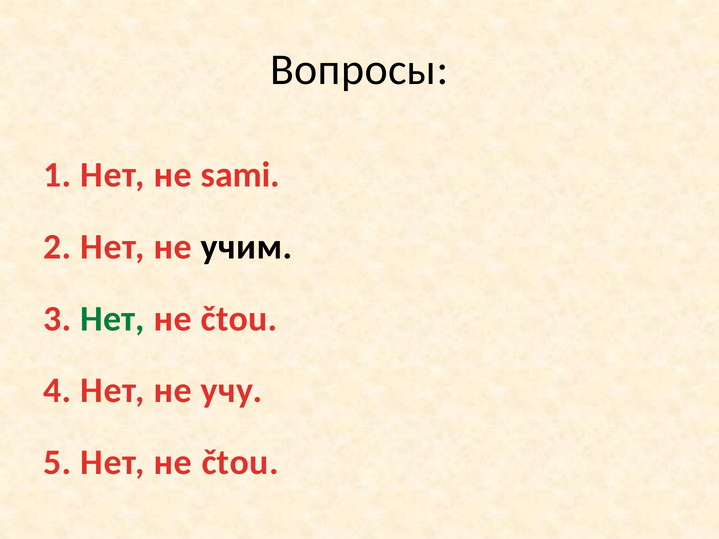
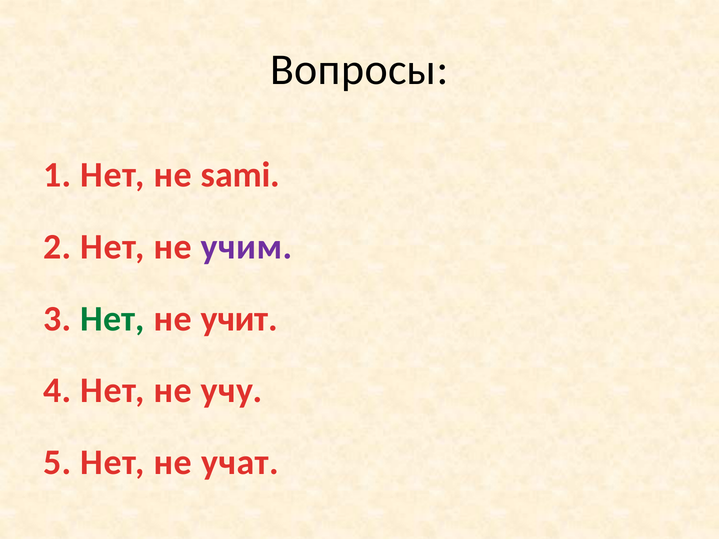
учим colour: black -> purple (247, 247)
čtou: čtou -> учит (239, 319)
5 Нет не čtou: čtou -> учат (240, 463)
